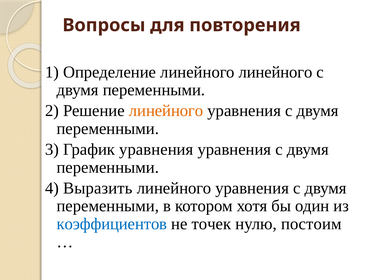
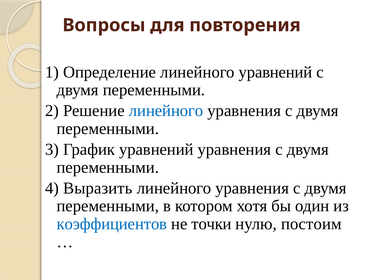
линейного линейного: линейного -> уравнений (276, 72)
линейного colour: orange -> blue (166, 111)
График уравнения: уравнения -> уравнений (156, 150)
точек: точек -> точки (212, 224)
